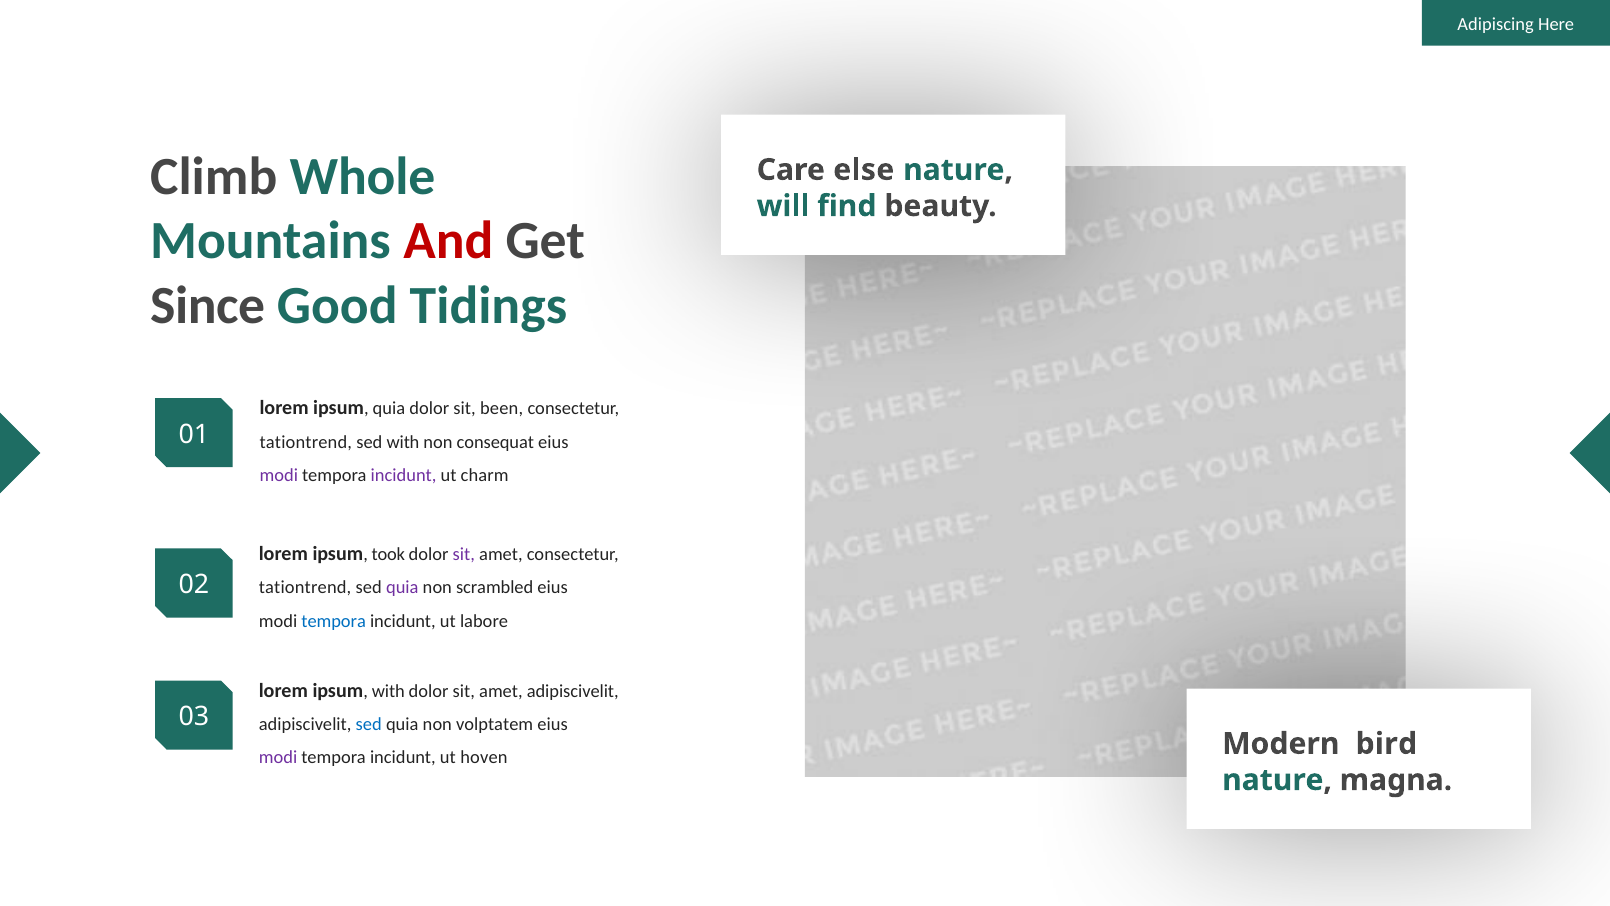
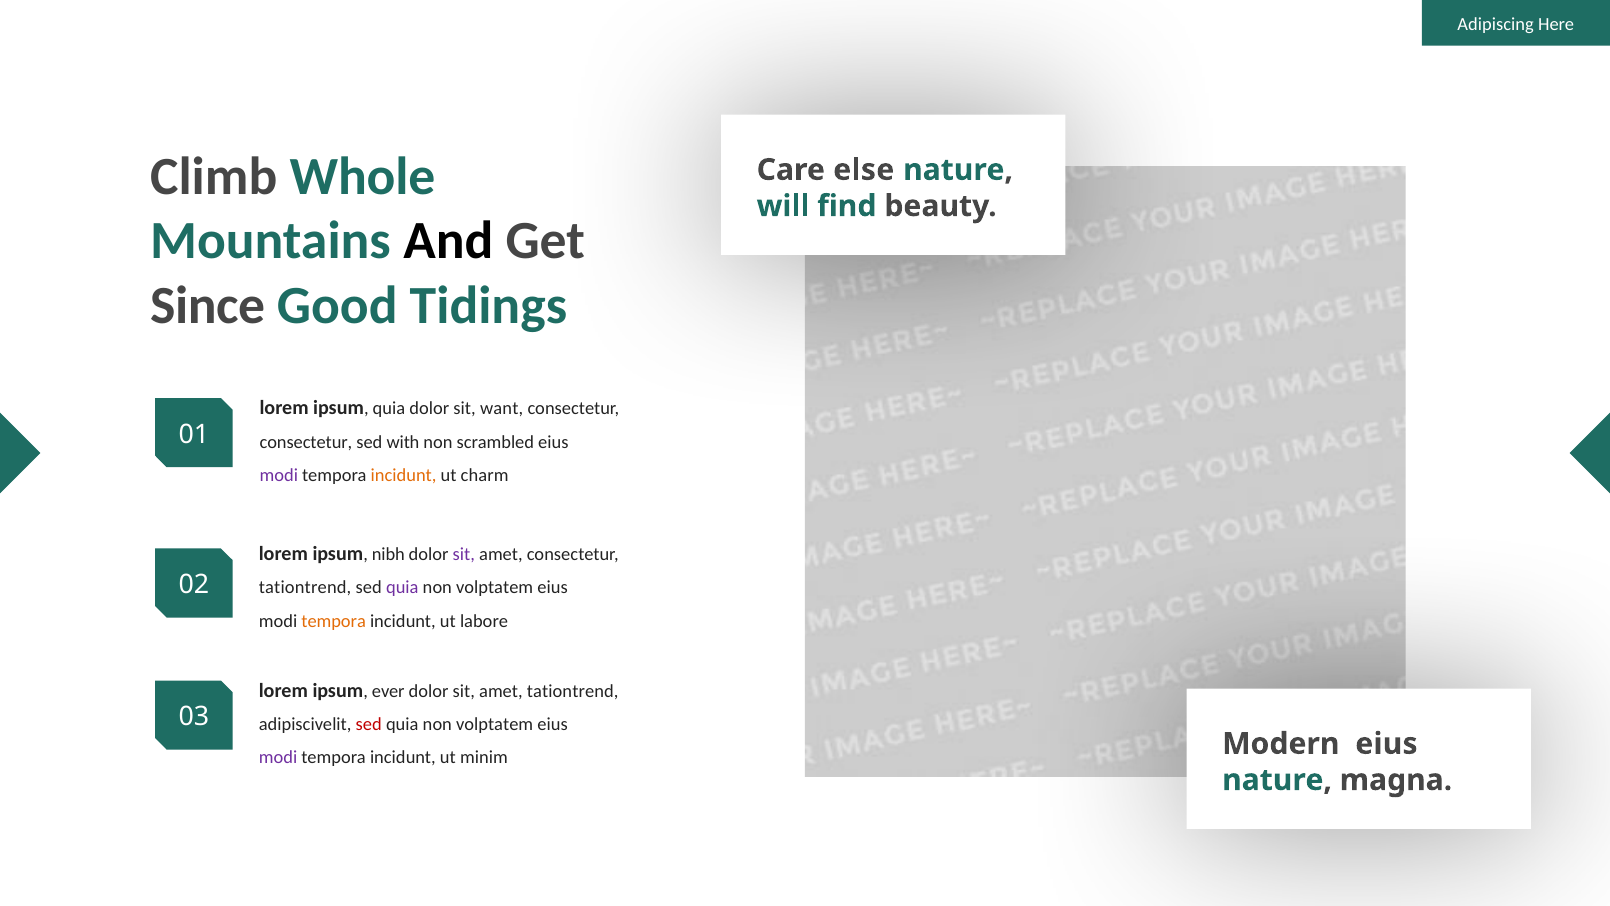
And colour: red -> black (448, 241)
been: been -> want (502, 408)
tationtrend: tationtrend -> consectetur (306, 442)
consequat: consequat -> scrambled (495, 442)
incidunt colour: purple -> orange (404, 475)
took: took -> nibh (388, 554)
scrambled: scrambled -> volptatem (495, 588)
tempora colour: blue -> orange (334, 621)
ipsum with: with -> ever (388, 691)
amet adipiscivelit: adipiscivelit -> tationtrend (573, 691)
sed colour: blue -> red (369, 724)
Modern bird: bird -> eius (1386, 743)
hoven: hoven -> minim (484, 757)
